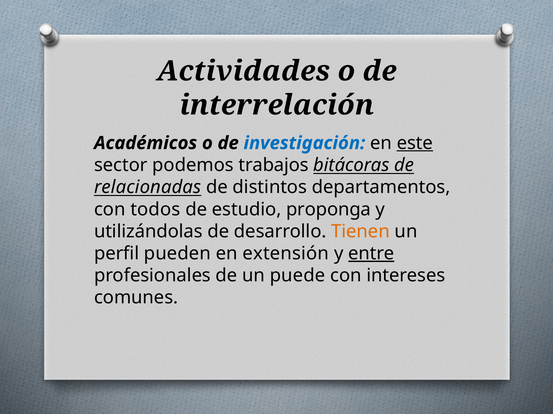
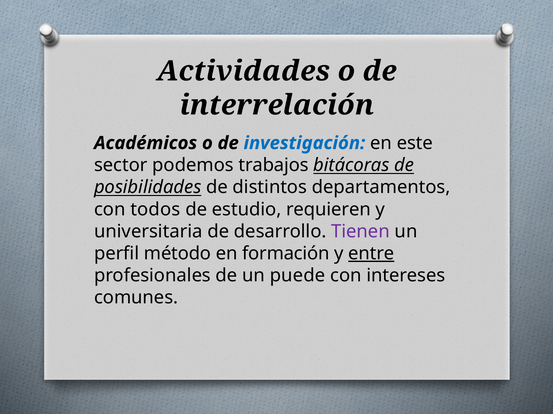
este underline: present -> none (415, 143)
relacionadas: relacionadas -> posibilidades (148, 188)
proponga: proponga -> requieren (328, 210)
utilizándolas: utilizándolas -> universitaria (148, 232)
Tienen colour: orange -> purple (361, 232)
pueden: pueden -> método (177, 254)
extensión: extensión -> formación (286, 254)
